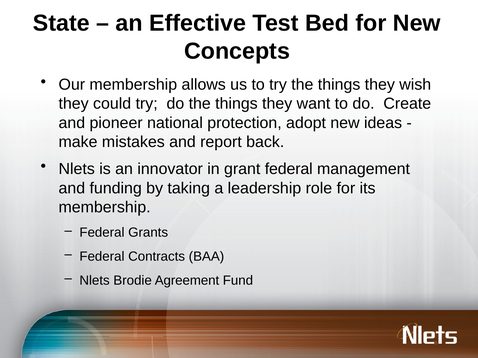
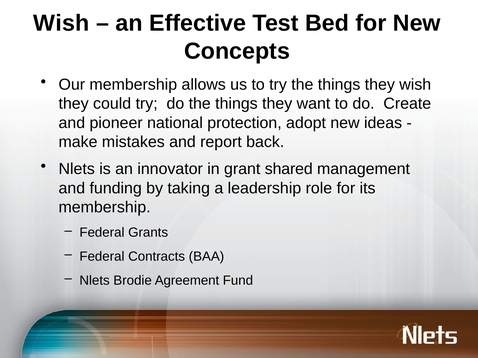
State: State -> Wish (61, 23)
grant federal: federal -> shared (289, 169)
